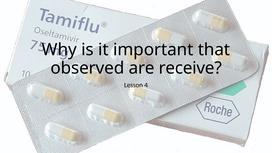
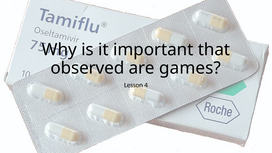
receive: receive -> games (190, 68)
